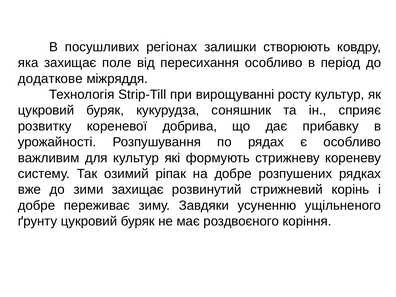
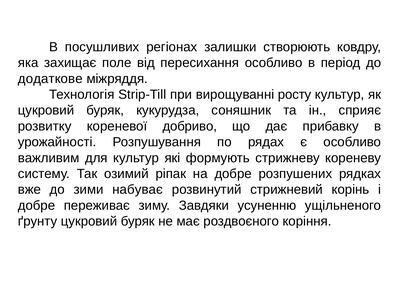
добрива: добрива -> добриво (190, 126)
зими захищає: захищає -> набуває (138, 190)
